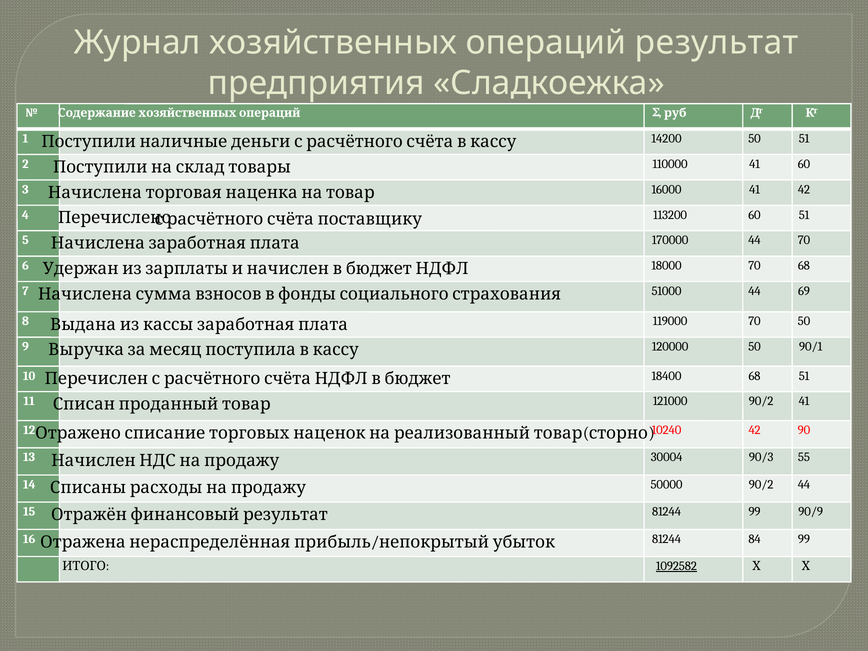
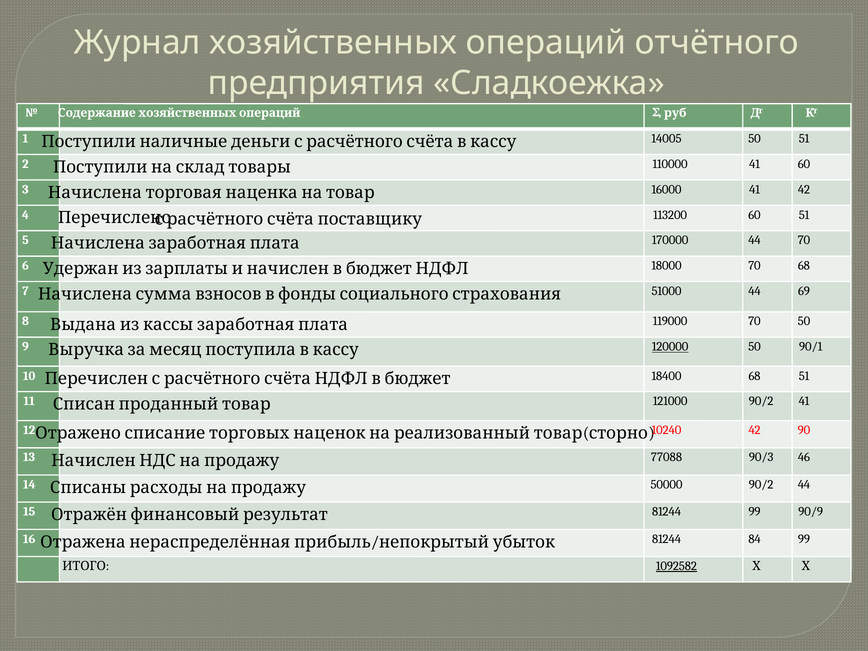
результат: результат -> отчётного (717, 43)
14200: 14200 -> 14005 (666, 139)
120000 underline: none -> present (670, 347)
30004: 30004 -> 77088 (667, 457)
55: 55 -> 46 (804, 457)
